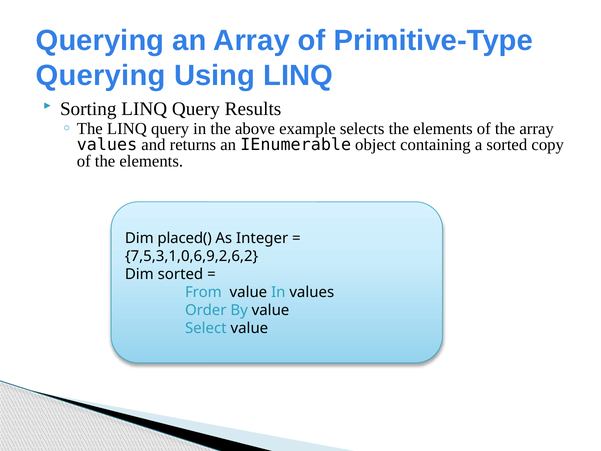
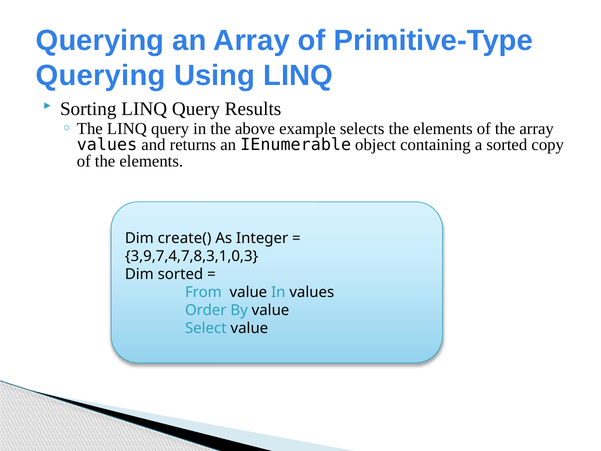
placed(: placed( -> create( (185, 238)
7,5,3,1,0,6,9,2,6,2: 7,5,3,1,0,6,9,2,6,2 -> 3,9,7,4,7,8,3,1,0,3 (192, 256)
